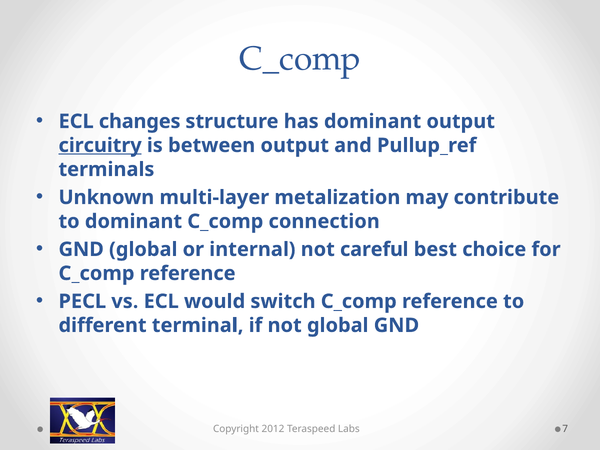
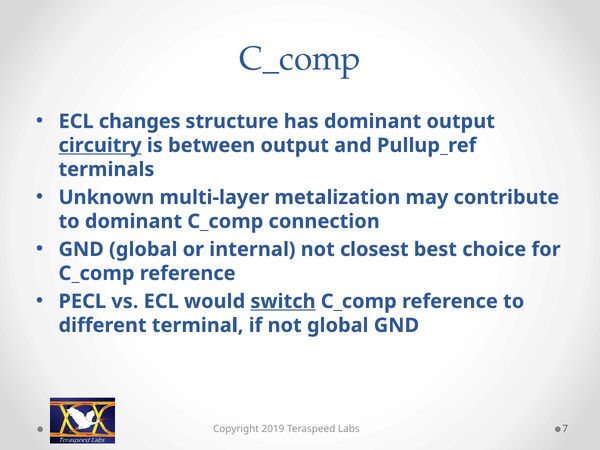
careful: careful -> closest (374, 249)
switch underline: none -> present (283, 301)
2012: 2012 -> 2019 (273, 429)
